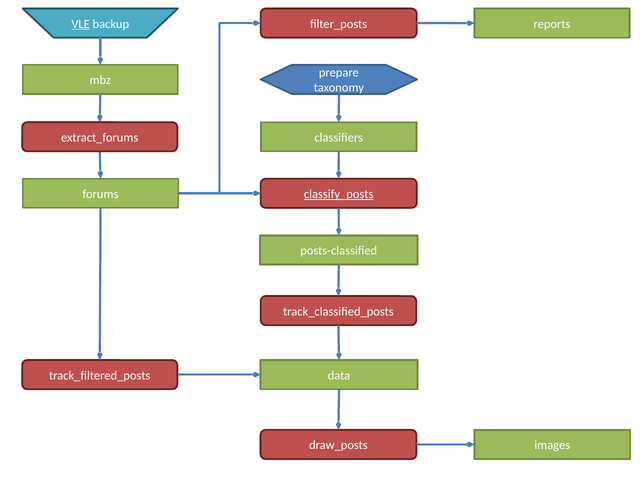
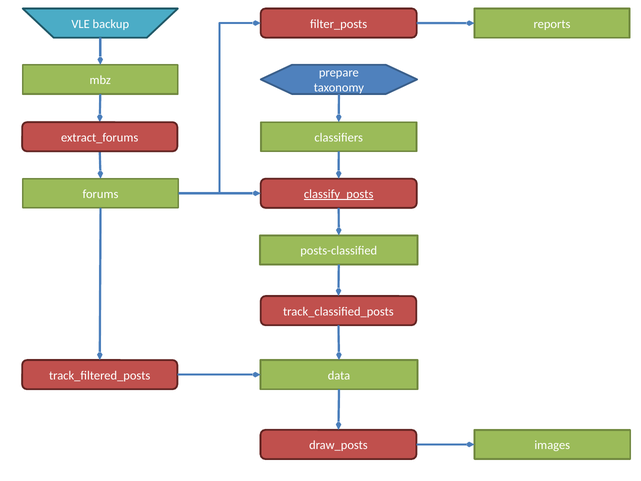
VLE underline: present -> none (81, 24)
